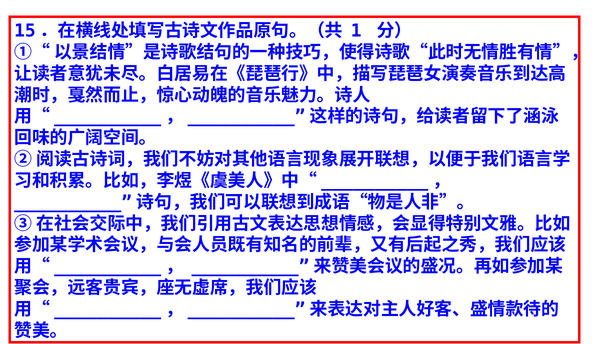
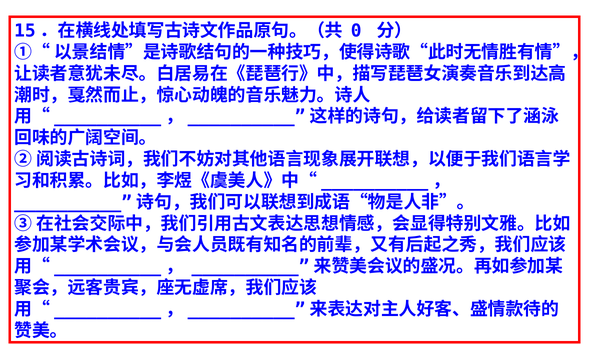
1: 1 -> 0 (356, 31)
